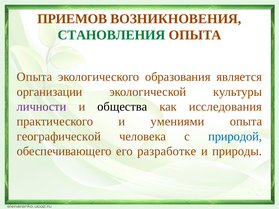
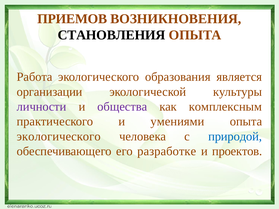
СТАНОВЛЕНИЯ colour: green -> black (111, 35)
Опыта: Опыта -> Работа (35, 77)
общества colour: black -> purple (122, 107)
исследования: исследования -> комплексным (225, 107)
географической: географической -> экологического (59, 137)
природы: природы -> проектов (237, 151)
